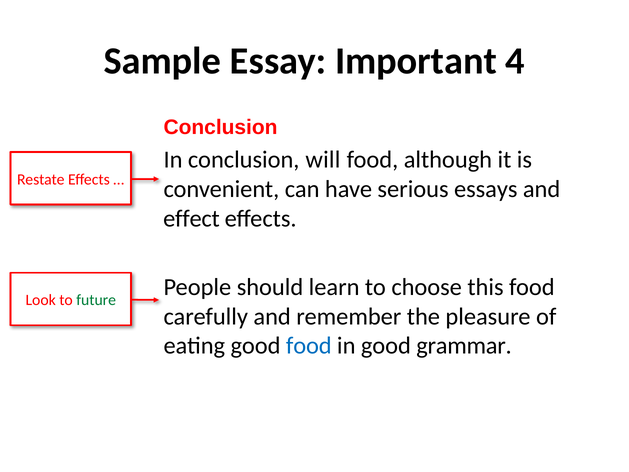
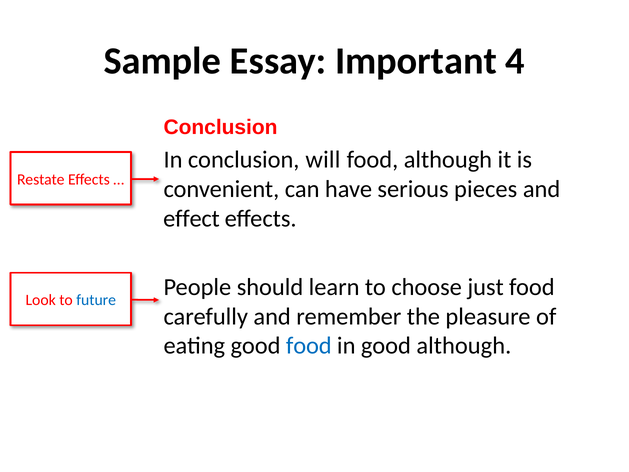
essays: essays -> pieces (486, 189)
this: this -> just (486, 287)
future colour: green -> blue (96, 300)
good grammar: grammar -> although (464, 346)
